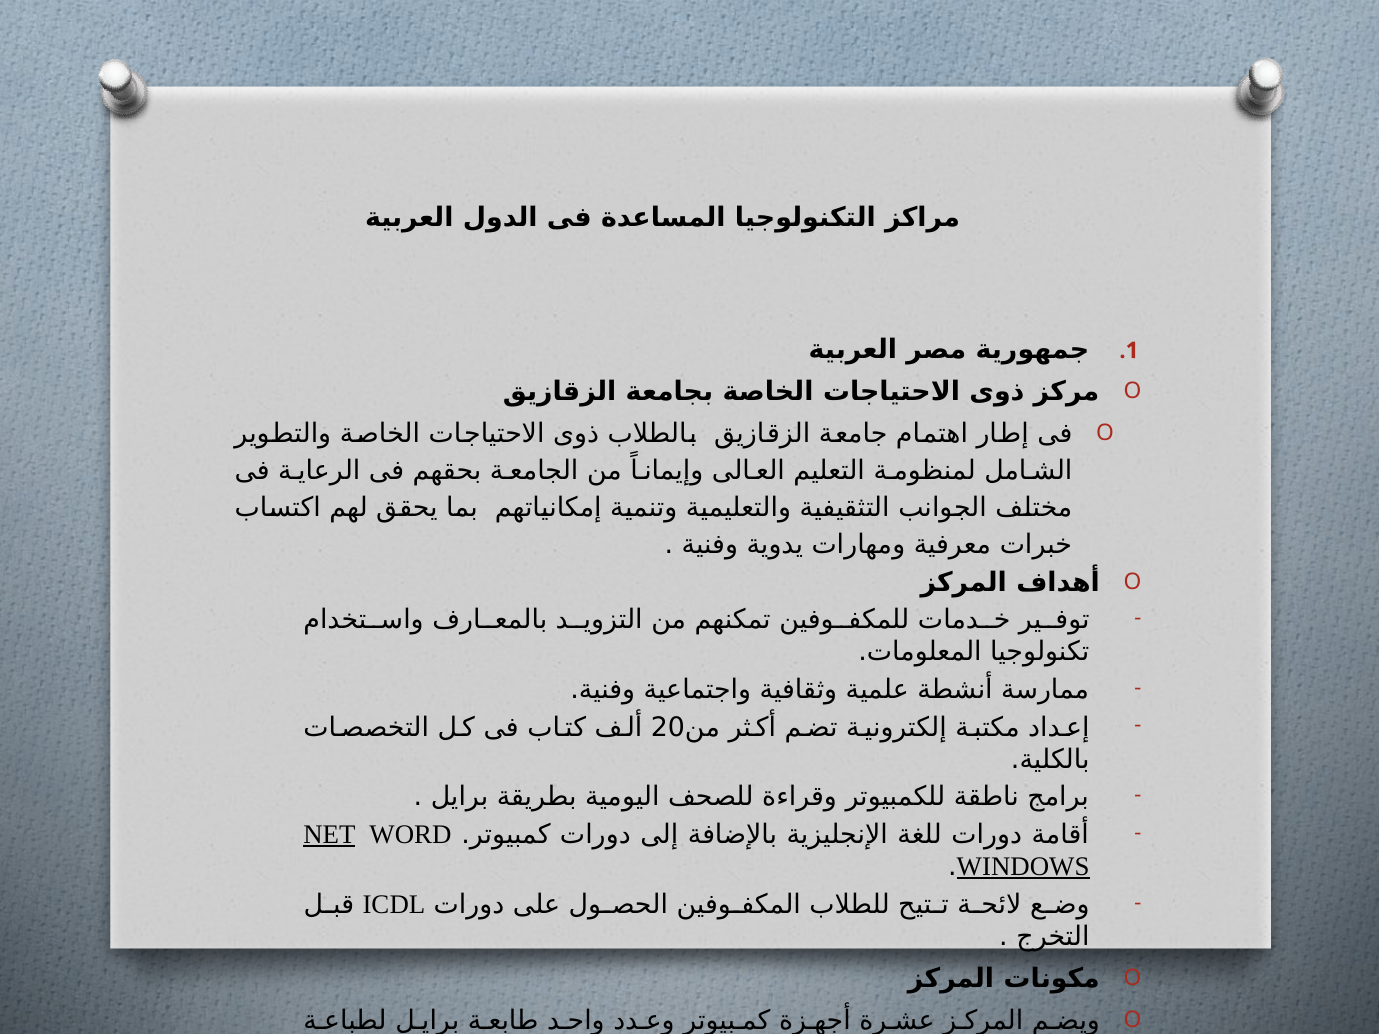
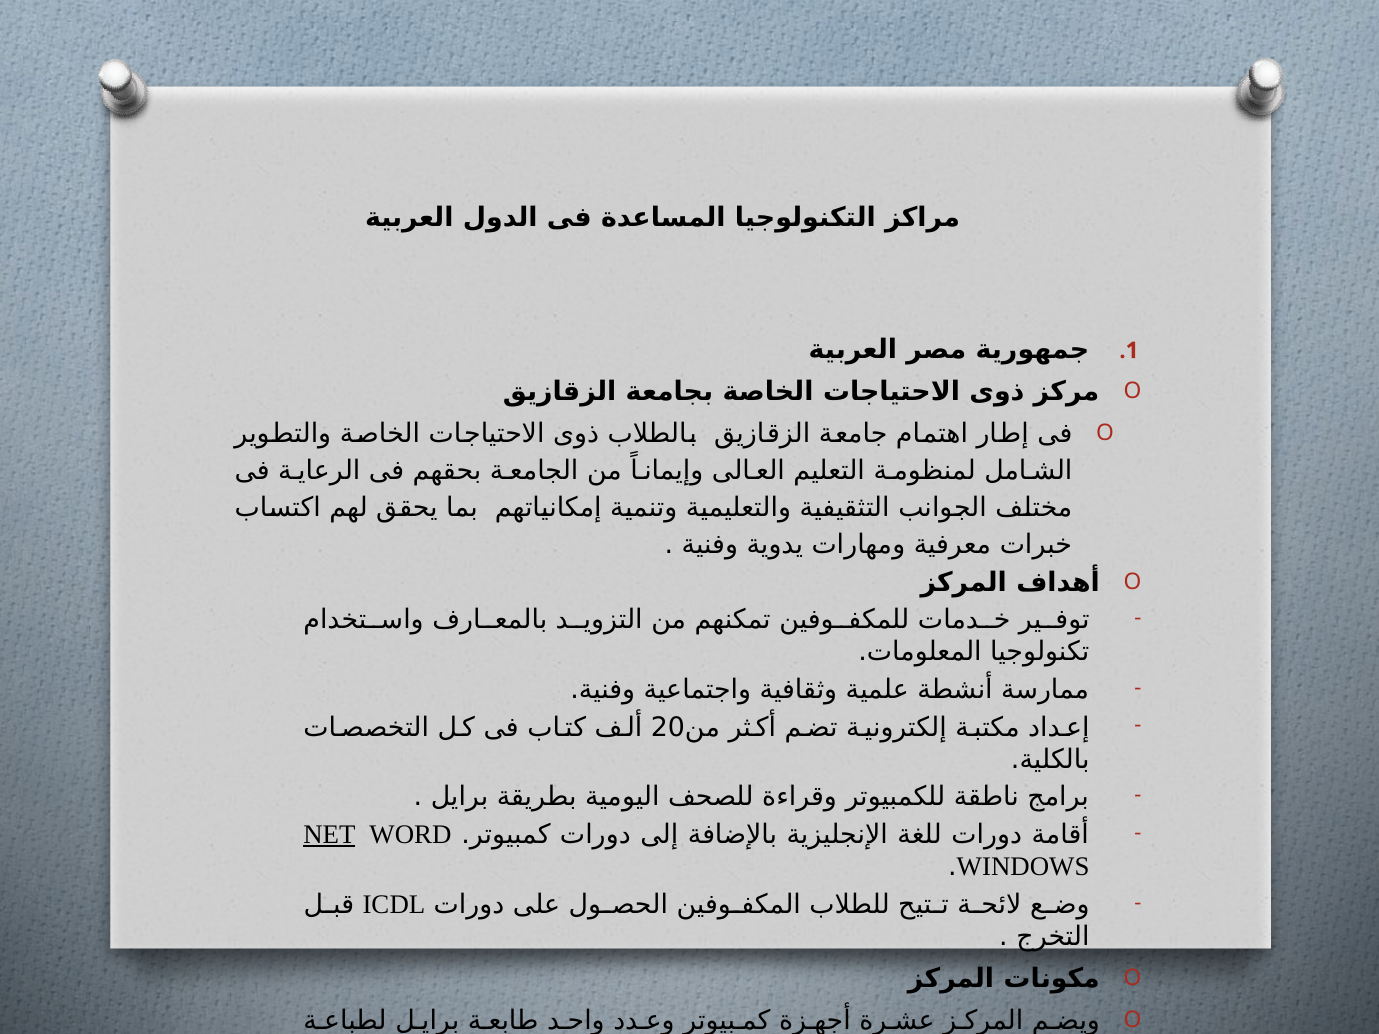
WINDOWS underline: present -> none (1023, 867)
